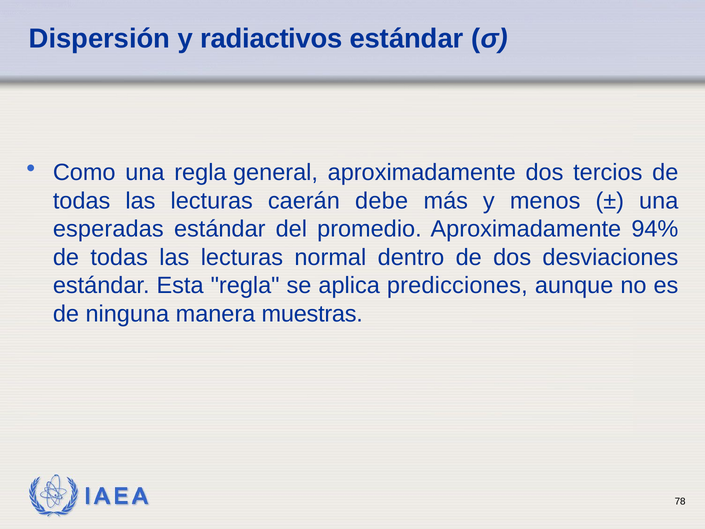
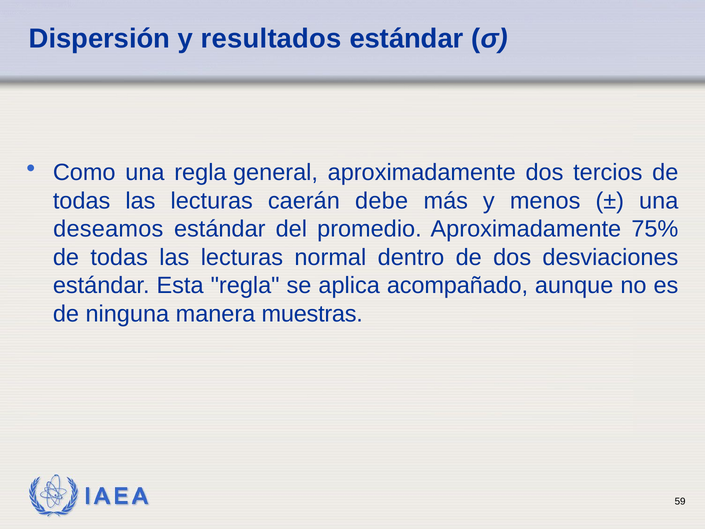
radiactivos: radiactivos -> resultados (271, 39)
esperadas: esperadas -> deseamos (108, 229)
94%: 94% -> 75% (655, 229)
predicciones: predicciones -> acompañado (457, 285)
78: 78 -> 59 (680, 501)
